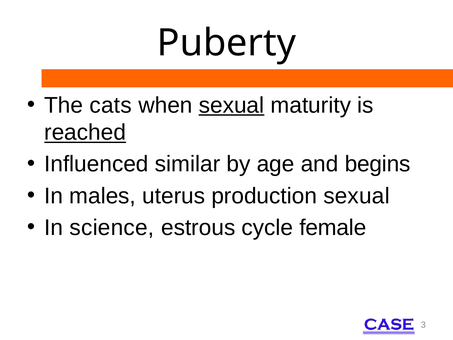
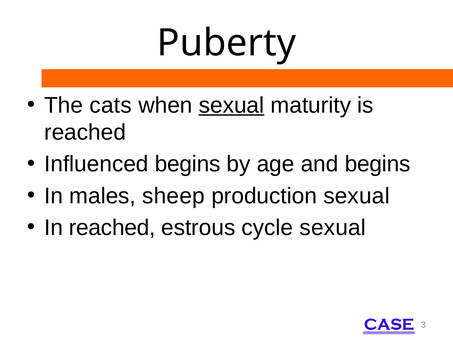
reached underline: present -> none (85, 132)
Influenced similar: similar -> begins (188, 164)
uterus: uterus -> sheep (174, 196)
In science: science -> reached (112, 227)
cycle female: female -> sexual (333, 227)
